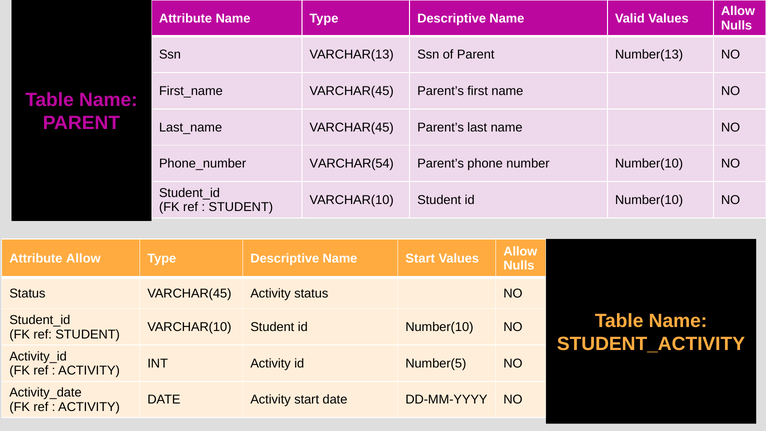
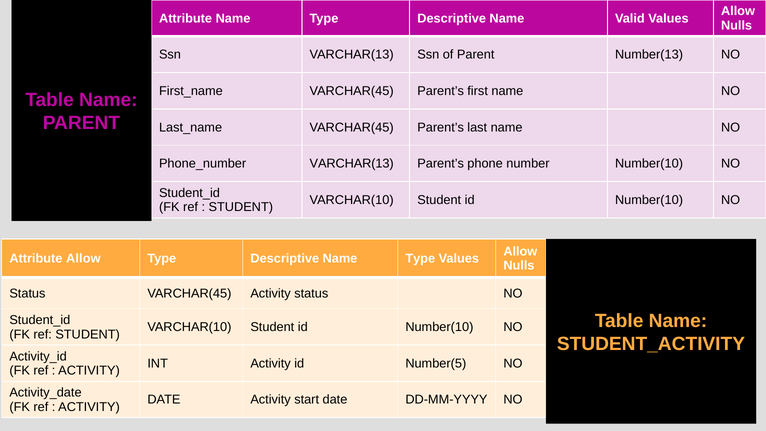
VARCHAR(54: VARCHAR(54 -> VARCHAR(13 (352, 164)
Descriptive Name Start: Start -> Type (420, 258)
